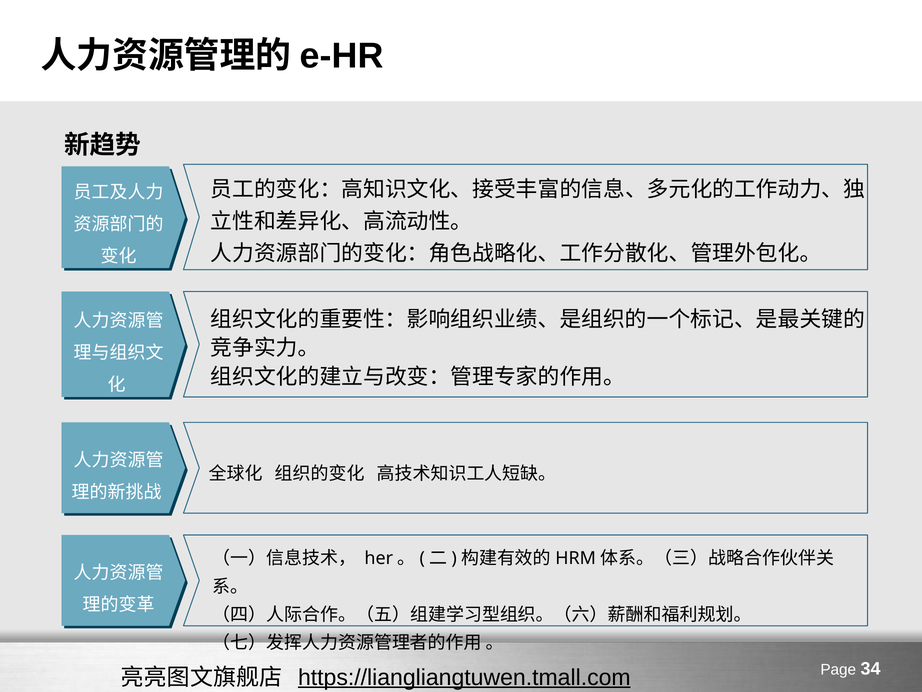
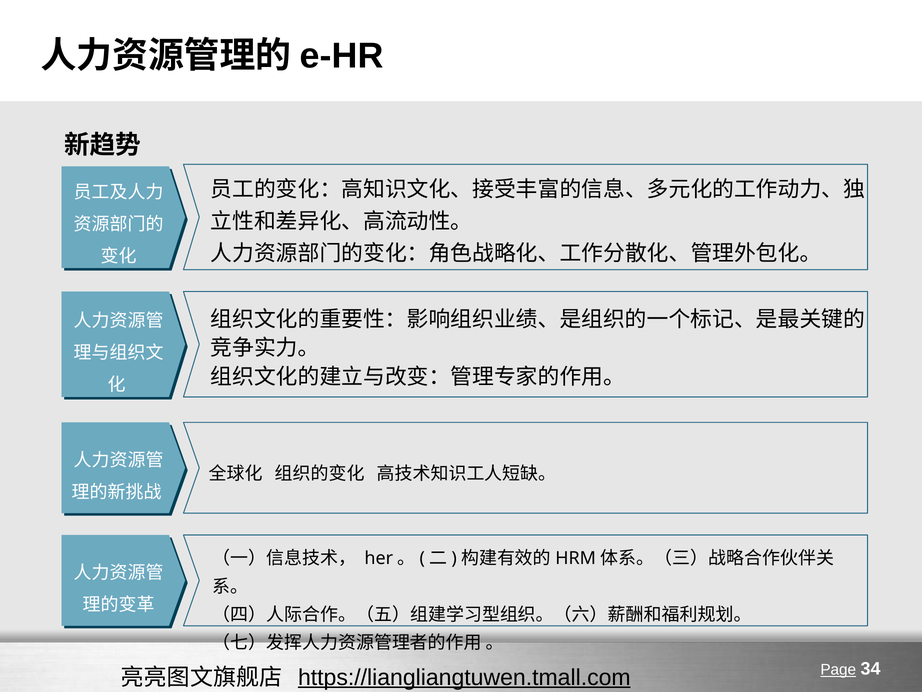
Page underline: none -> present (838, 669)
